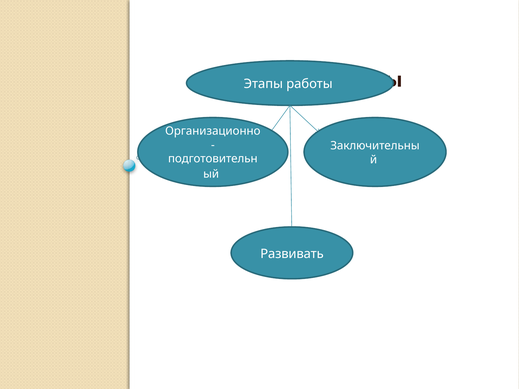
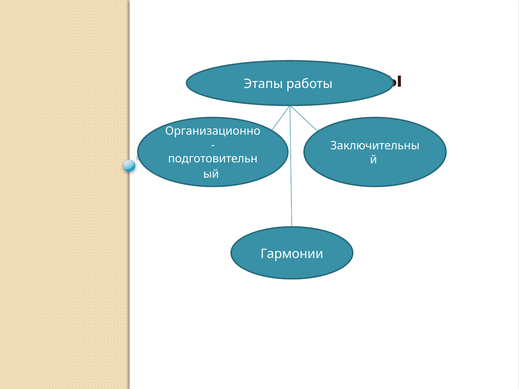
Развивать: Развивать -> Гармонии (292, 254)
